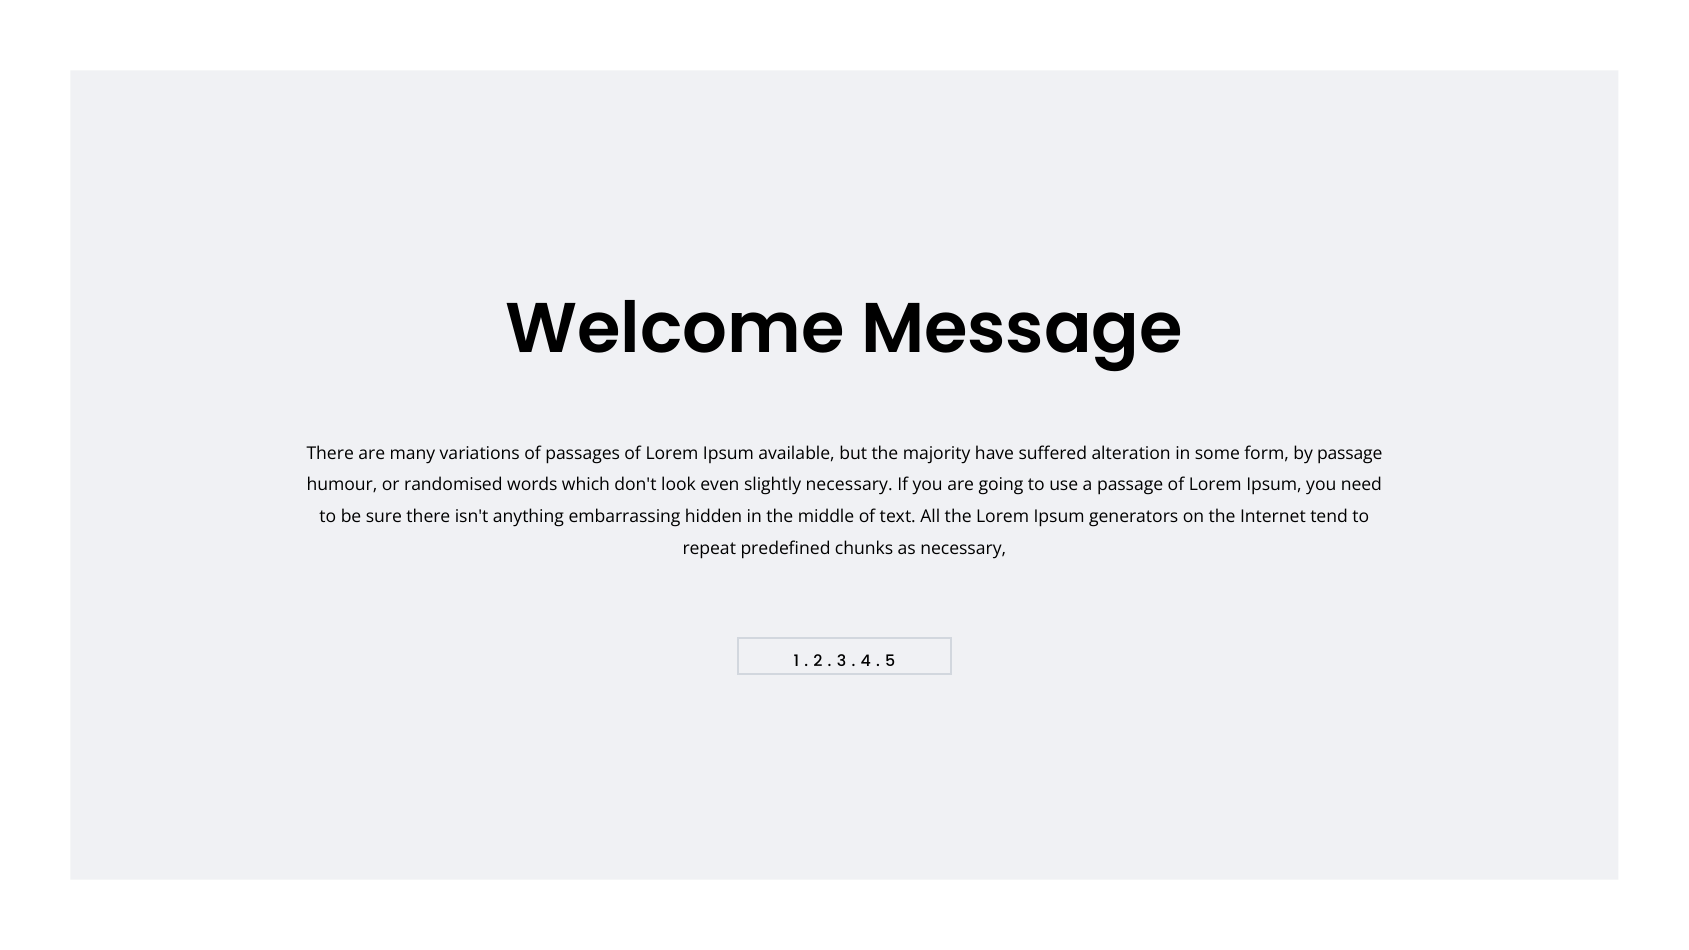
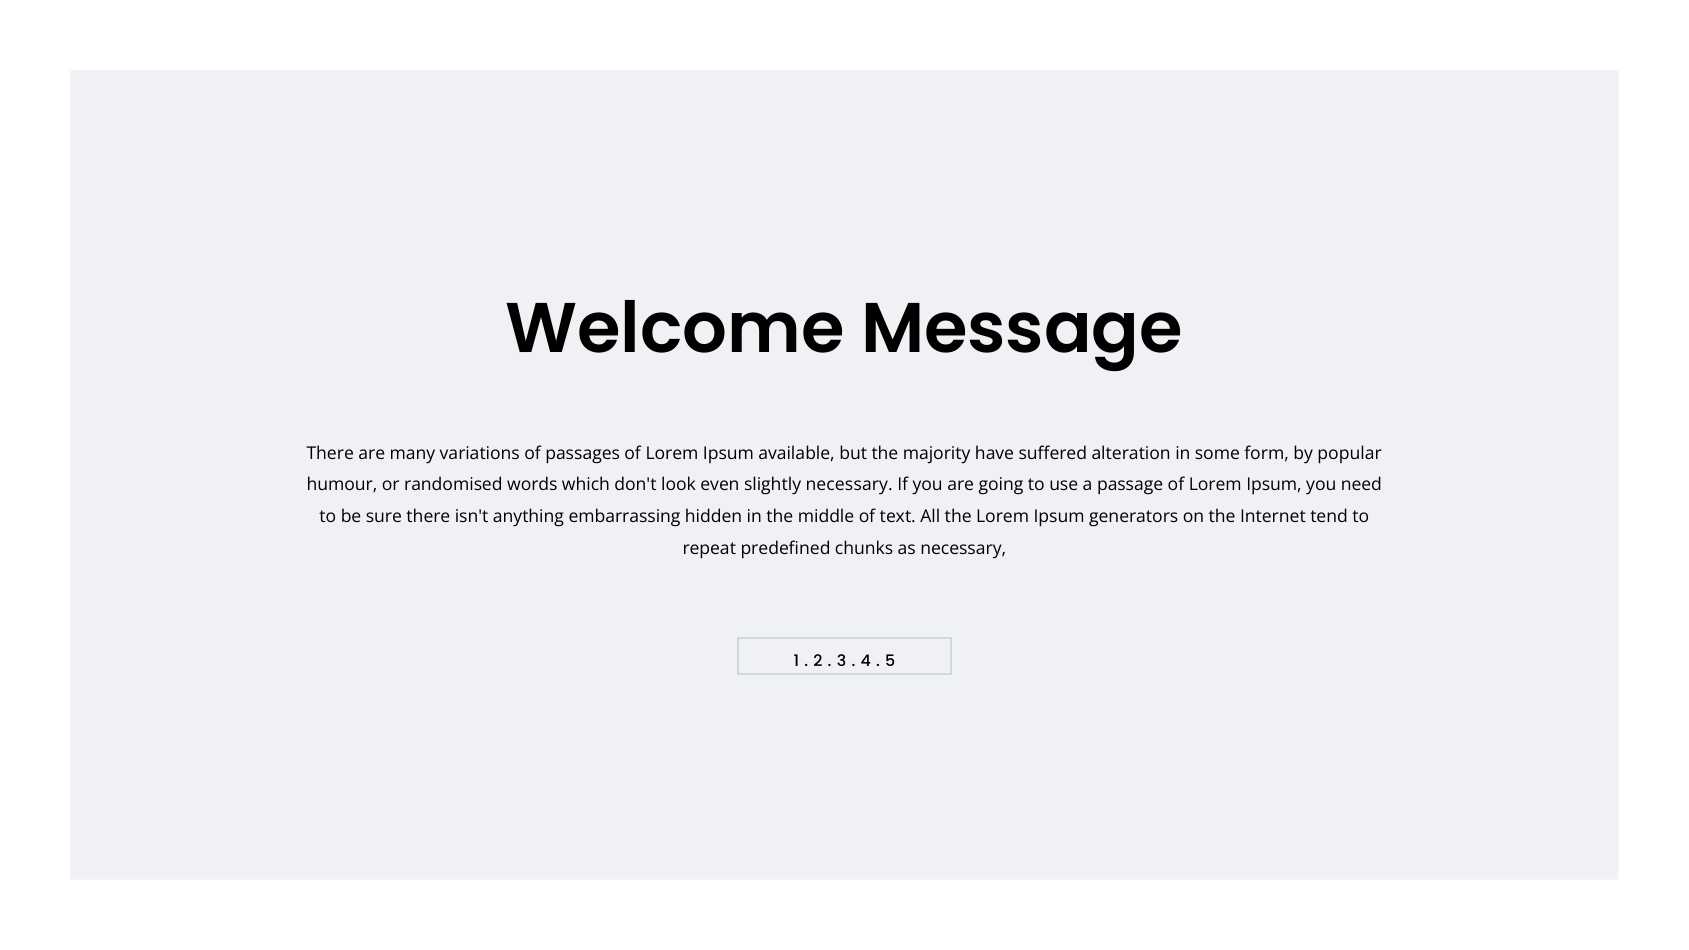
by passage: passage -> popular (1350, 453)
